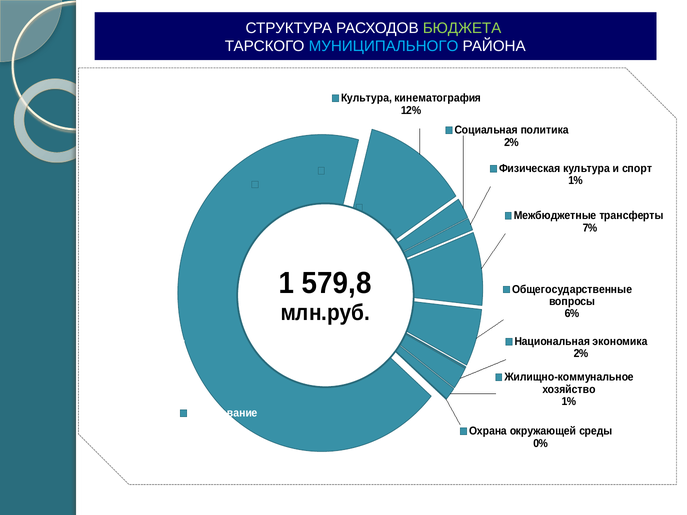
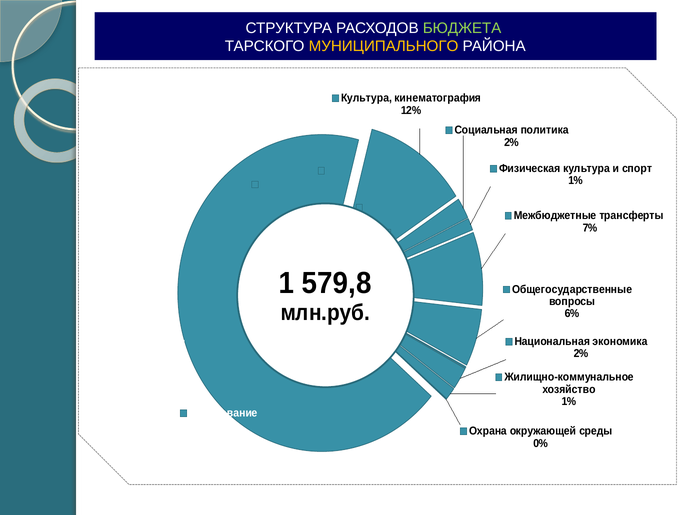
МУНИЦИПАЛЬНОГО colour: light blue -> yellow (384, 46)
